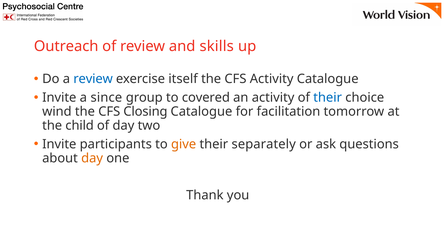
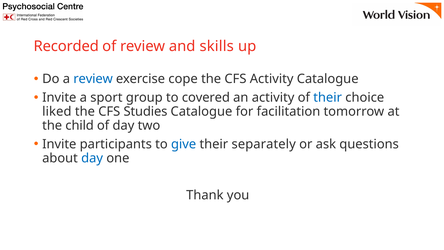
Outreach: Outreach -> Recorded (66, 46)
itself: itself -> cope (183, 79)
since: since -> sport (106, 97)
wind: wind -> liked (57, 111)
Closing: Closing -> Studies (145, 111)
give colour: orange -> blue (184, 144)
day colour: orange -> blue (92, 158)
